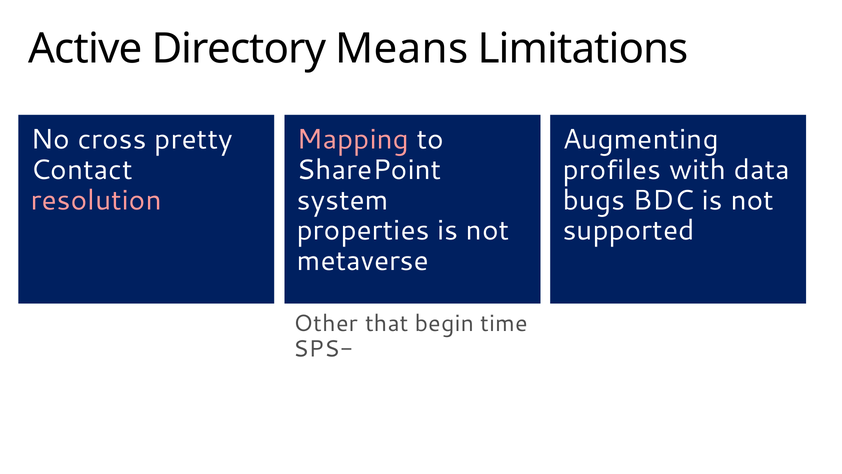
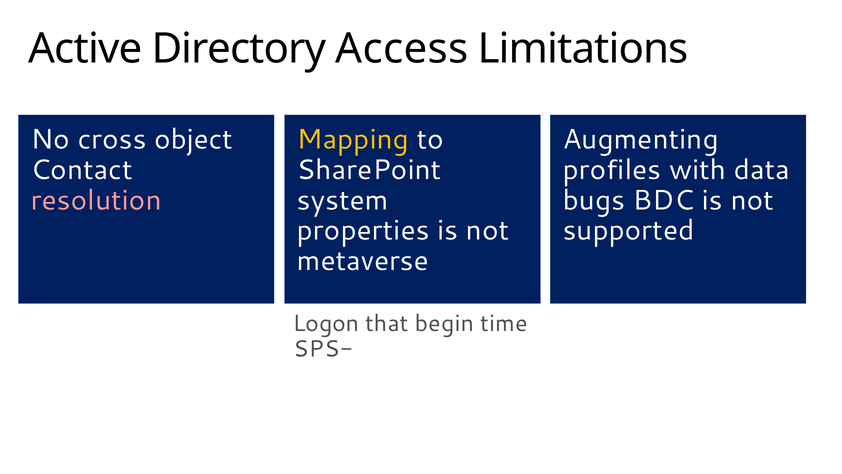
Means: Means -> Access (402, 49)
pretty: pretty -> object (194, 140)
Mapping colour: pink -> yellow (353, 140)
Other: Other -> Logon (326, 323)
